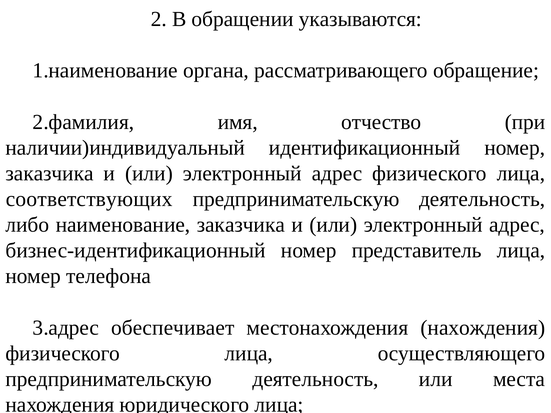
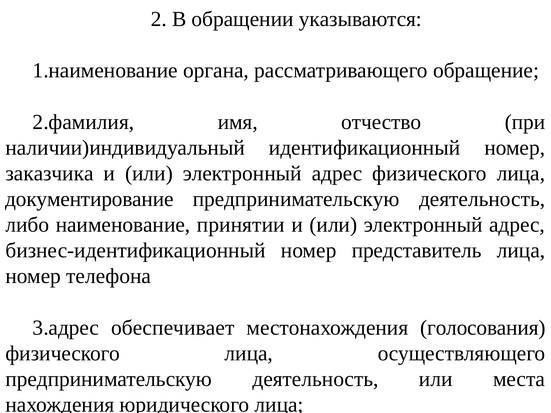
соответствующих: соответствующих -> документирование (89, 199)
наименование заказчика: заказчика -> принятии (241, 225)
местонахождения нахождения: нахождения -> голосования (483, 328)
